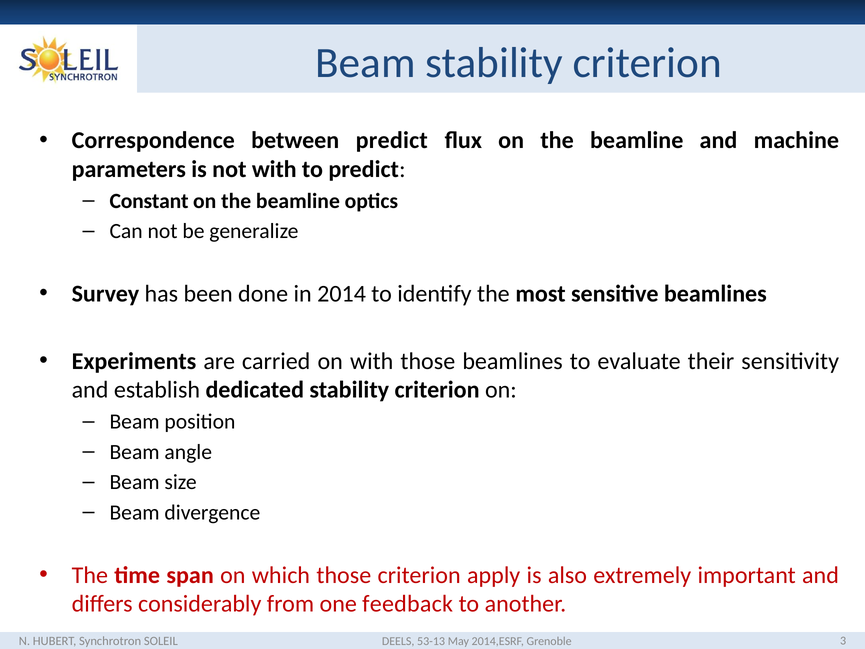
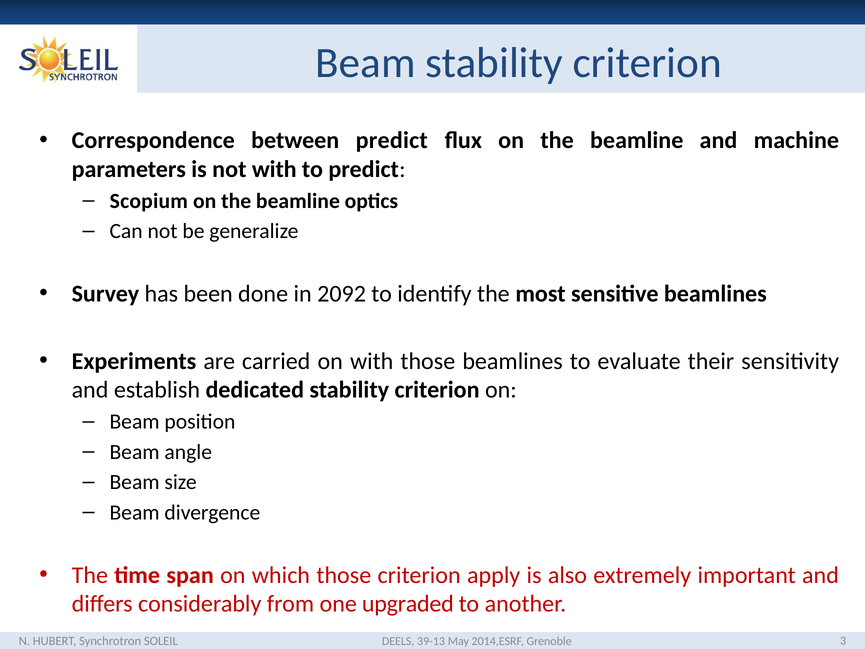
Constant: Constant -> Scopium (149, 201)
2014: 2014 -> 2092 (342, 294)
feedback: feedback -> upgraded (408, 604)
53-13: 53-13 -> 39-13 (431, 641)
